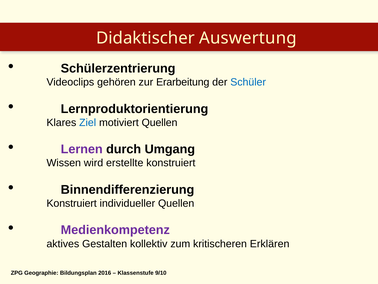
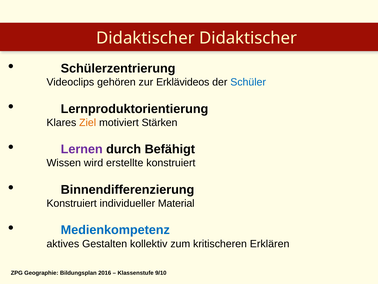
Didaktischer Auswertung: Auswertung -> Didaktischer (248, 38)
Erarbeitung: Erarbeitung -> Erklävideos (183, 82)
Ziel colour: blue -> orange (88, 122)
motiviert Quellen: Quellen -> Stärken (160, 122)
Umgang: Umgang -> Befähigt (170, 149)
individueller Quellen: Quellen -> Material (176, 203)
Medienkompetenz colour: purple -> blue (115, 230)
